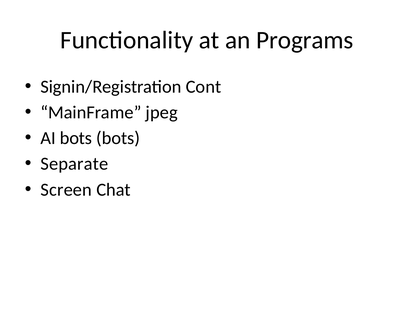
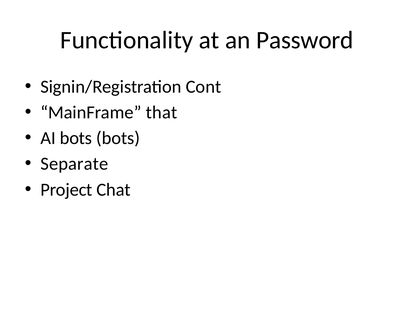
Programs: Programs -> Password (305, 40)
jpeg: jpeg -> that (162, 113)
Screen: Screen -> Project (66, 190)
